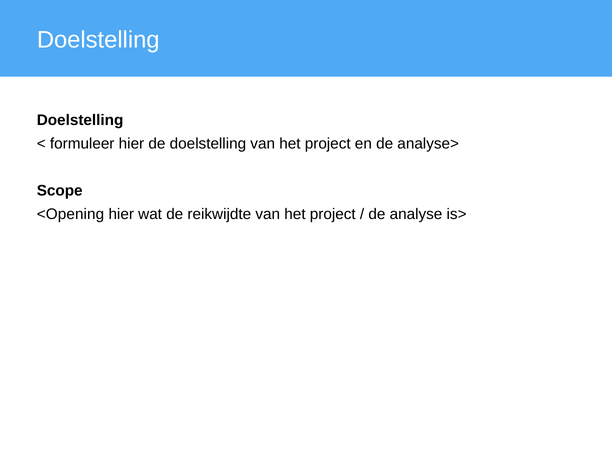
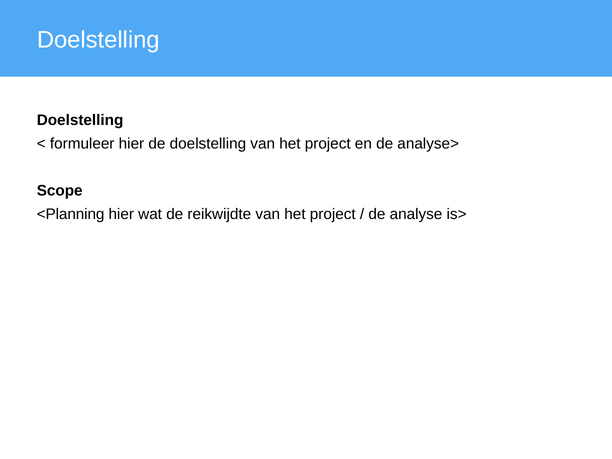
<Opening: <Opening -> <Planning (71, 214)
